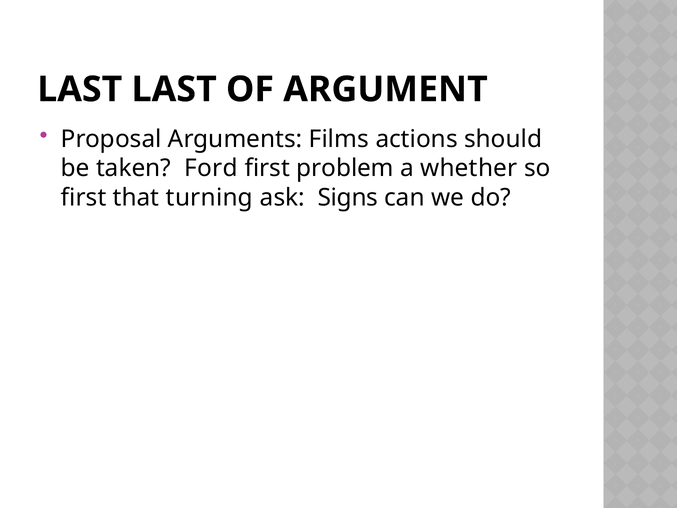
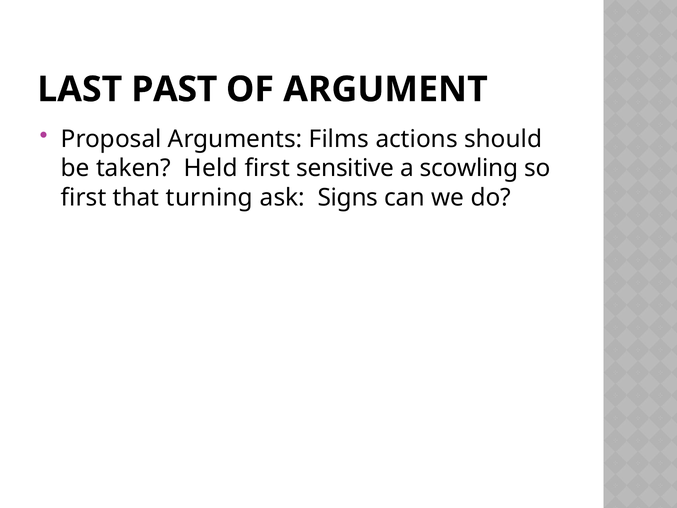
LAST LAST: LAST -> PAST (174, 89)
Ford: Ford -> Held (211, 168)
problem: problem -> sensitive (345, 168)
whether: whether -> scowling (469, 168)
